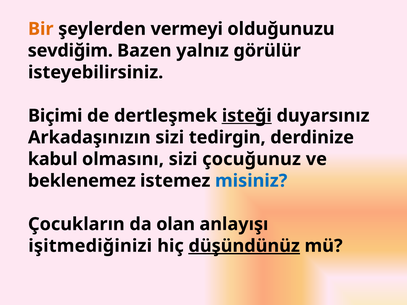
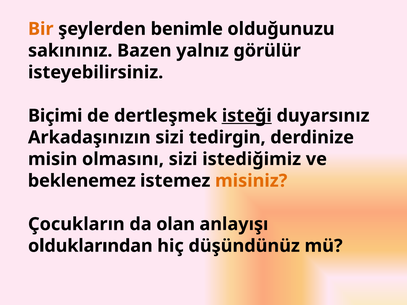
vermeyi: vermeyi -> benimle (187, 29)
sevdiğim: sevdiğim -> sakınınız (70, 51)
kabul: kabul -> misin (53, 159)
çocuğunuz: çocuğunuz -> istediğimiz (252, 159)
misiniz colour: blue -> orange (251, 181)
işitmediğinizi: işitmediğinizi -> olduklarından (90, 246)
düşündünüz underline: present -> none (244, 246)
